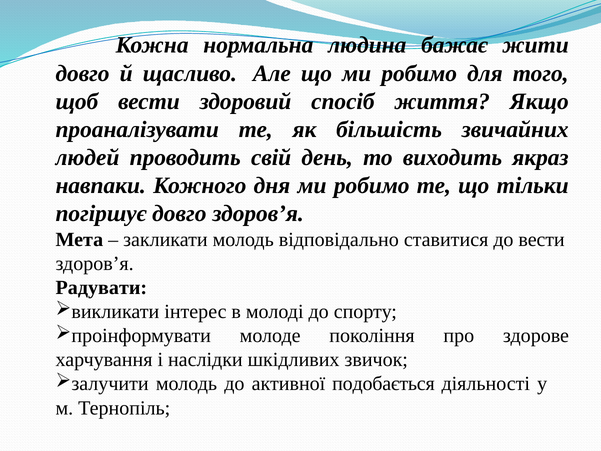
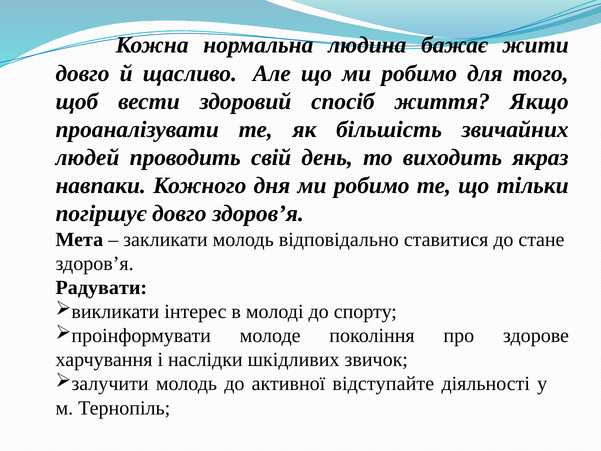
до вести: вести -> стане (541, 239)
подобається: подобається -> відступайте (383, 384)
